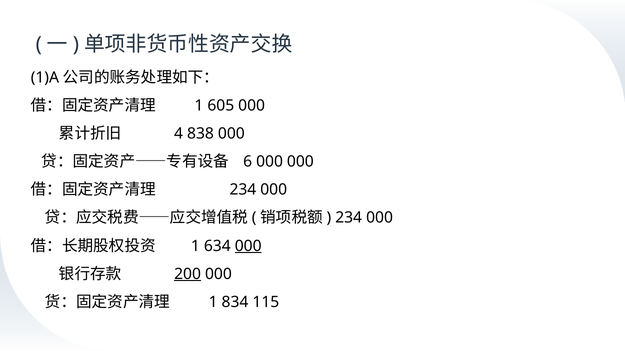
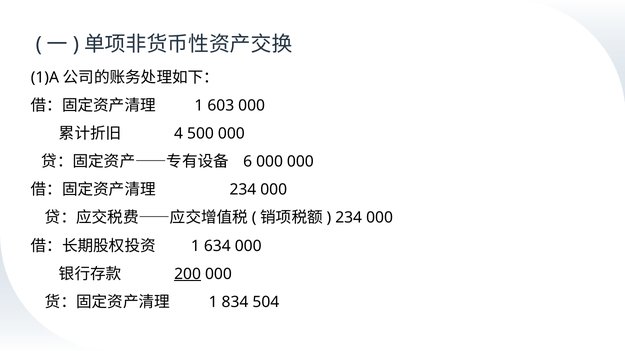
605: 605 -> 603 (221, 106)
838: 838 -> 500 (200, 134)
000 underline: present -> none (248, 246)
115: 115 -> 504 (266, 303)
